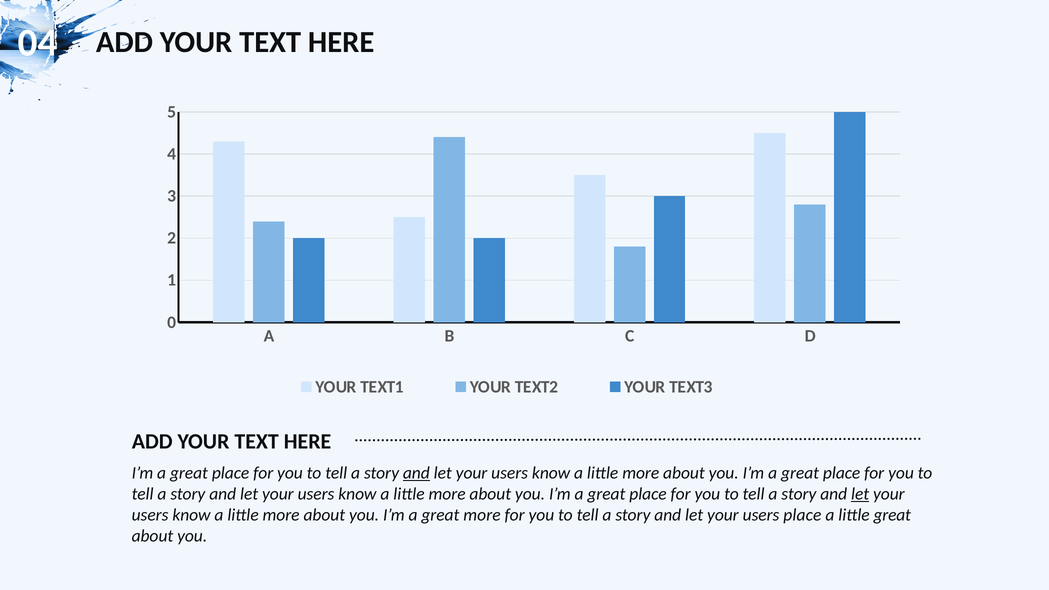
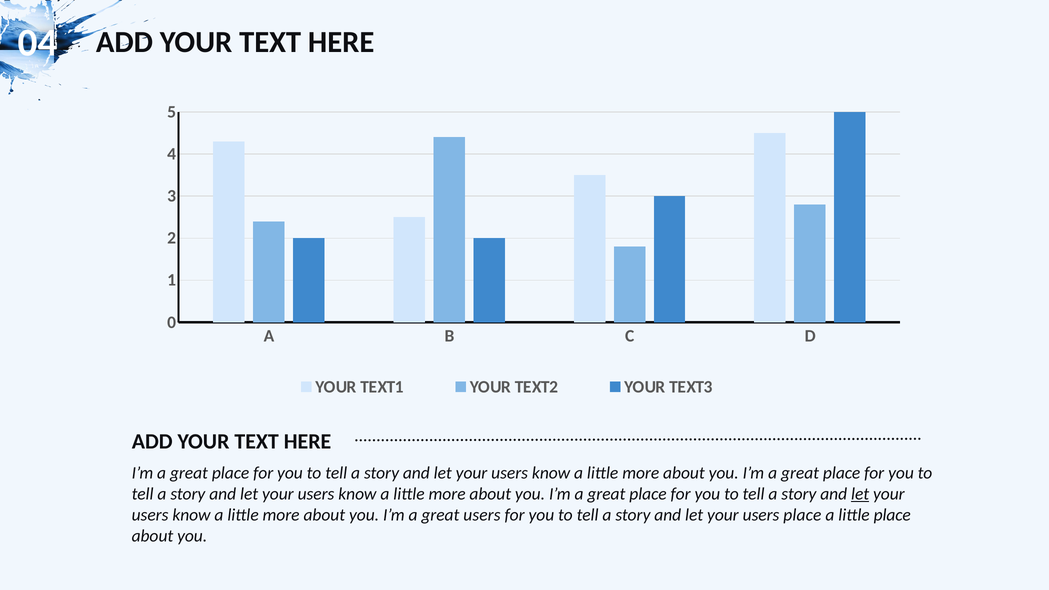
and underline: present -> none (416, 473)
great more: more -> users (482, 515)
little great: great -> place (892, 515)
